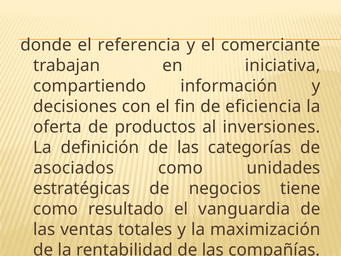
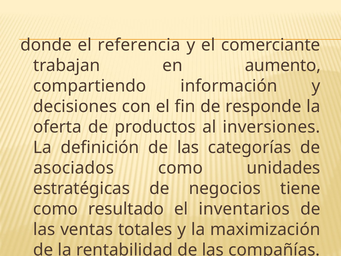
iniciativa: iniciativa -> aumento (283, 66)
eficiencia: eficiencia -> responde (263, 106)
vanguardia: vanguardia -> inventarios (244, 209)
